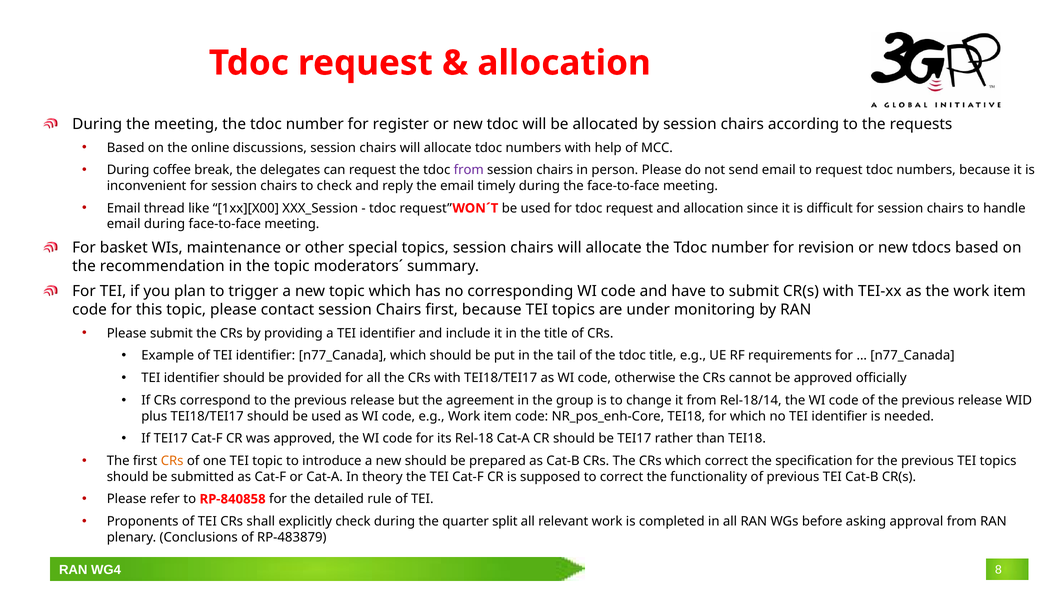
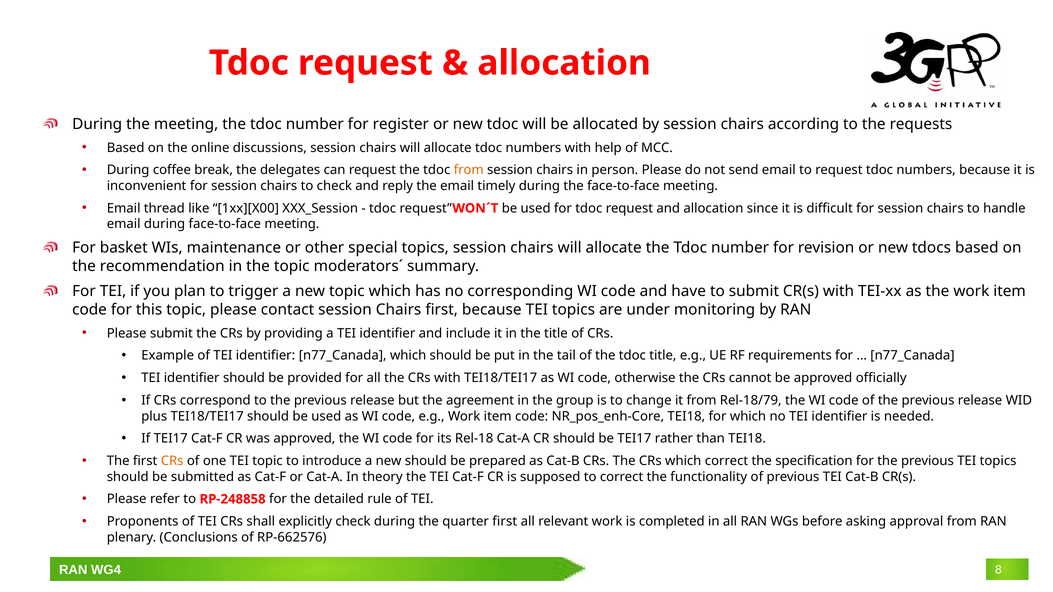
from colour: purple -> orange (469, 170)
Rel-18/14: Rel-18/14 -> Rel-18/79 (751, 401)
RP-840858: RP-840858 -> RP-248858 (233, 499)
quarter split: split -> first (505, 522)
RP-483879: RP-483879 -> RP-662576 (292, 538)
